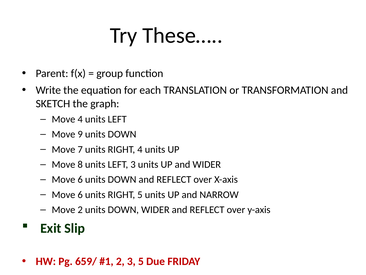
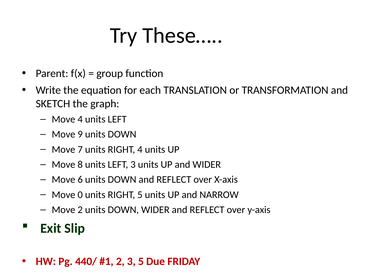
6: 6 -> 0 (80, 194)
659/: 659/ -> 440/ (86, 261)
